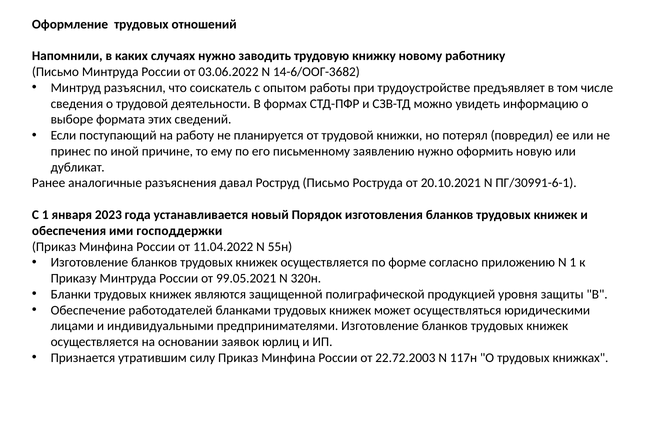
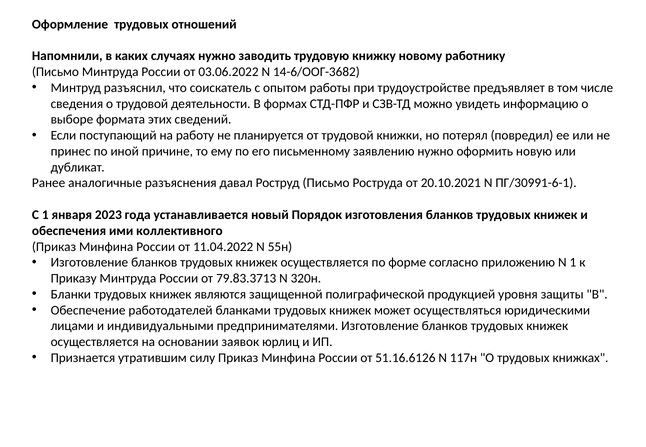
господдержки: господдержки -> коллективного (179, 231)
99.05.2021: 99.05.2021 -> 79.83.3713 (246, 279)
22.72.2003: 22.72.2003 -> 51.16.6126 (405, 358)
